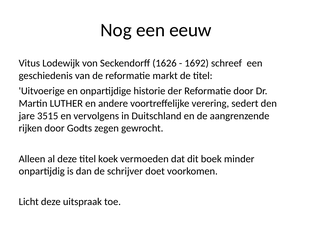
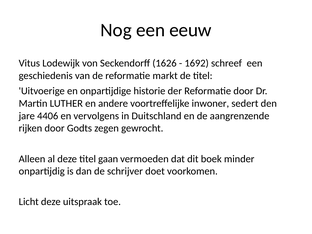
verering: verering -> inwoner (210, 103)
3515: 3515 -> 4406 (48, 116)
koek: koek -> gaan (108, 159)
